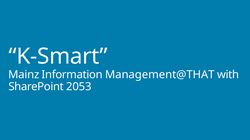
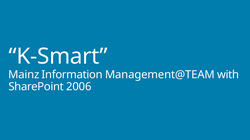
Management@THAT: Management@THAT -> Management@TEAM (160, 75)
2053: 2053 -> 2006 (79, 87)
